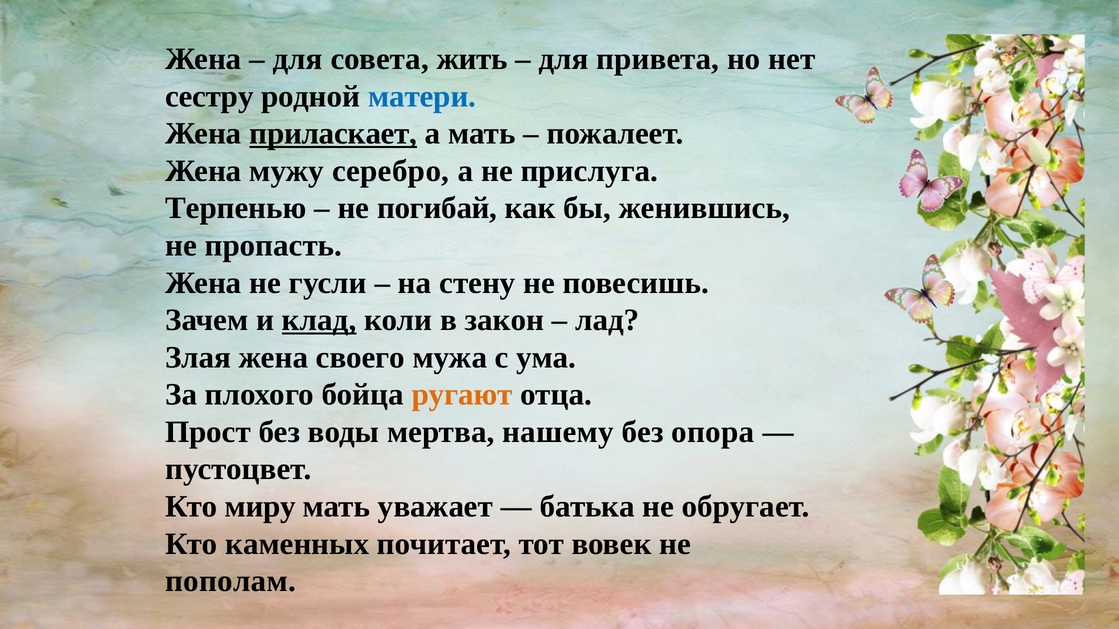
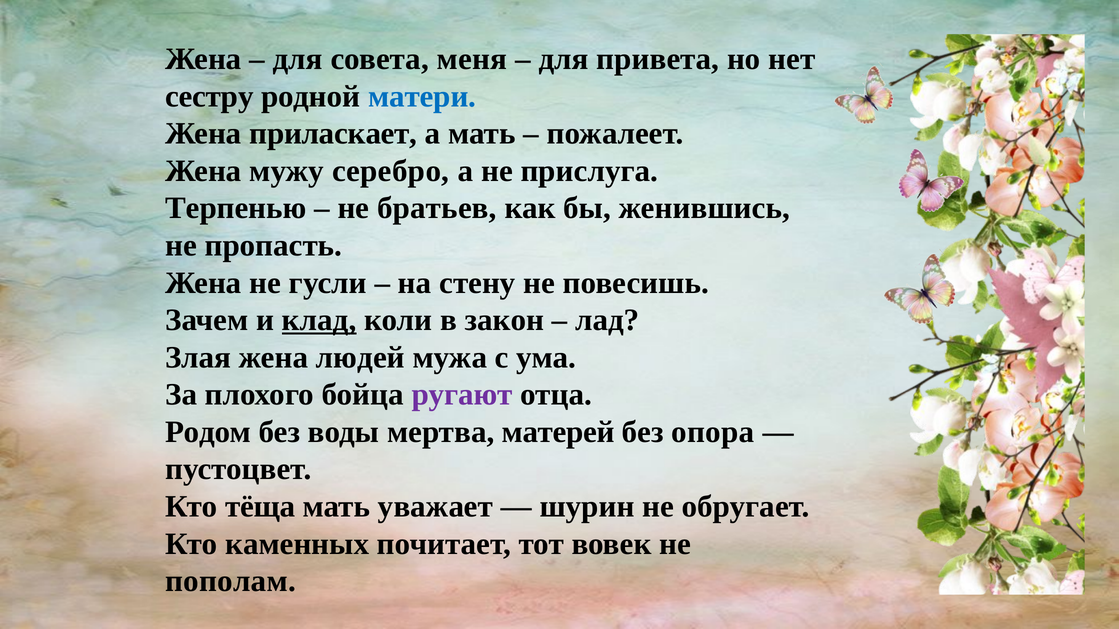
жить: жить -> меня (472, 59)
приласкает underline: present -> none (333, 134)
погибай: погибай -> братьев (437, 208)
своего: своего -> людей (360, 358)
ругают colour: orange -> purple (462, 395)
Прост: Прост -> Родом (208, 432)
нашему: нашему -> матерей (558, 432)
миру: миру -> тёща (260, 507)
батька: батька -> шурин (587, 507)
